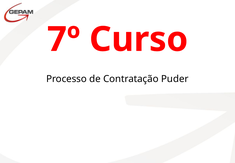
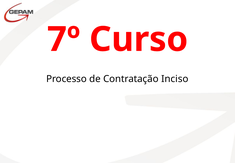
Puder: Puder -> Inciso (175, 79)
